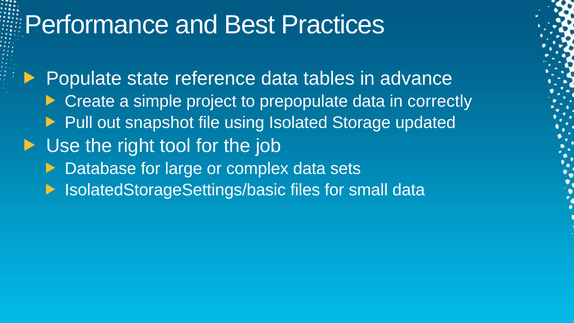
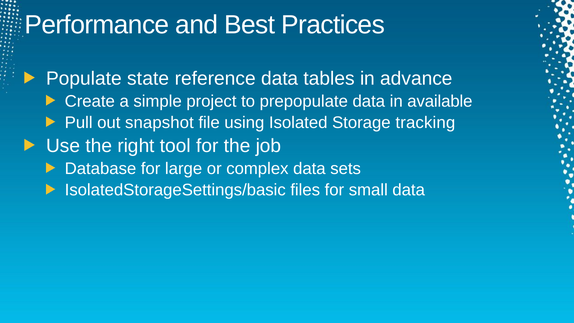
correctly: correctly -> available (440, 101)
updated: updated -> tracking (425, 123)
